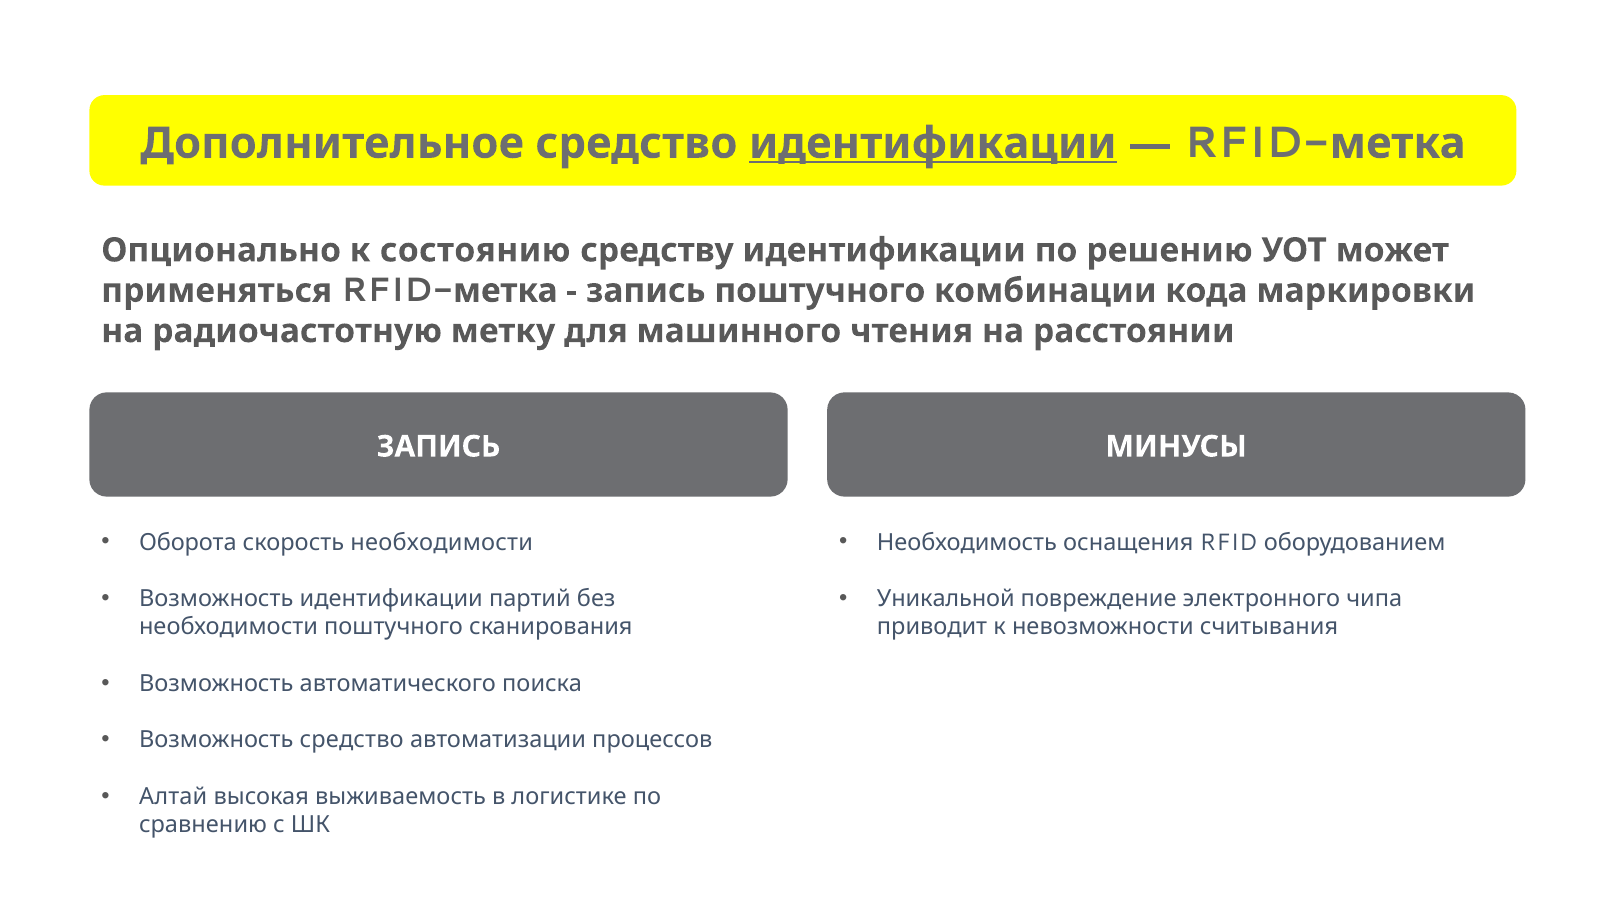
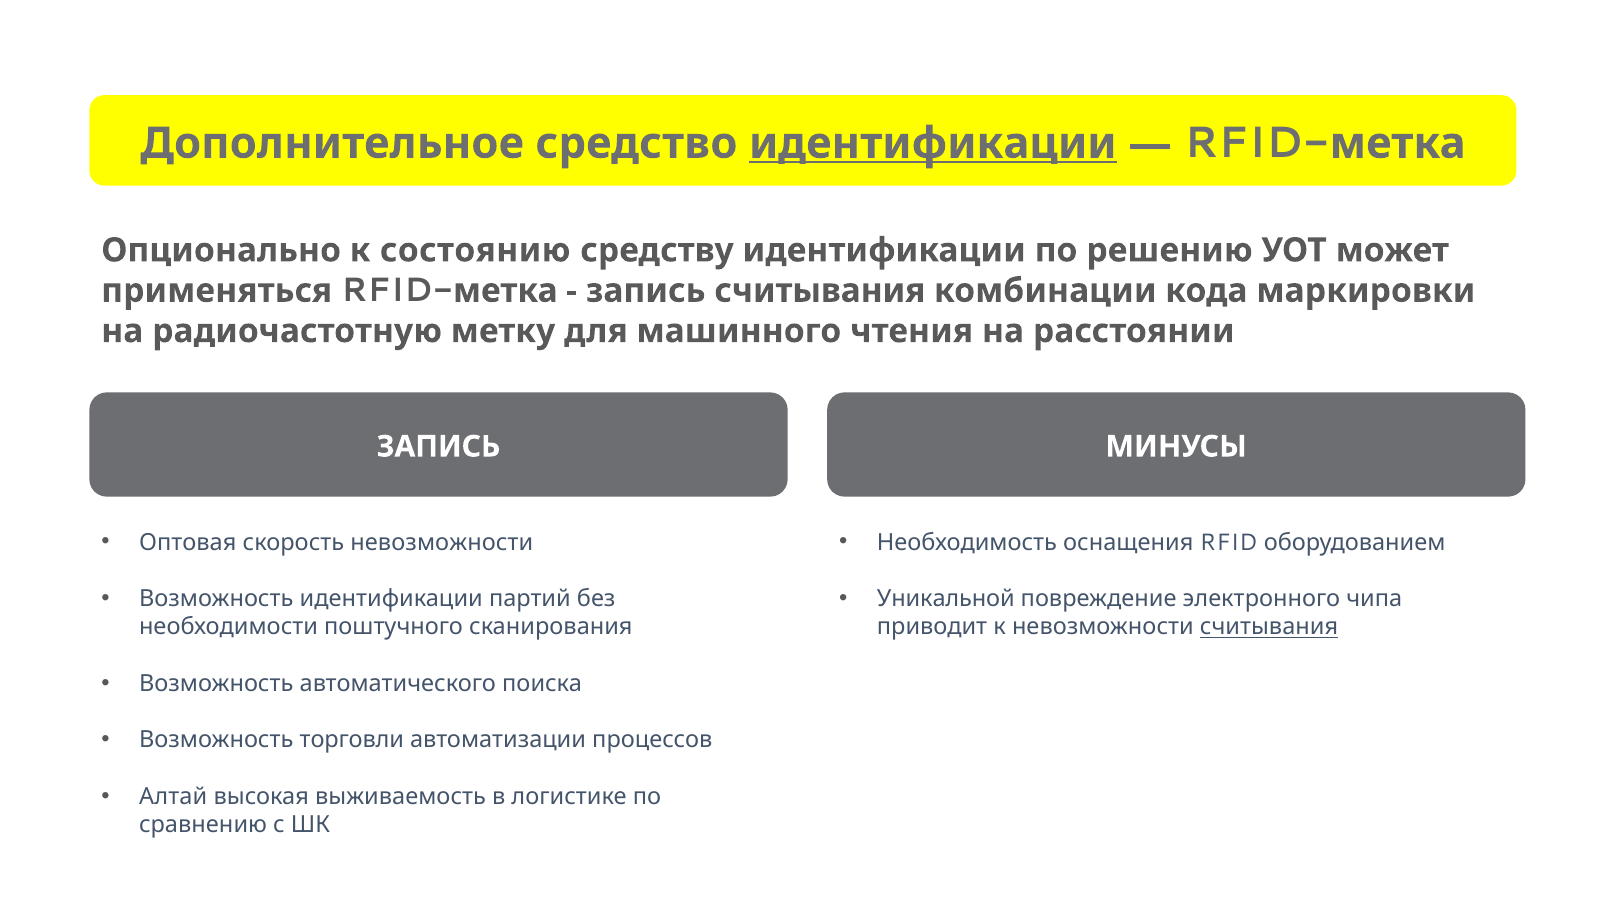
запись поштучного: поштучного -> считывания (820, 291)
Оборота: Оборота -> Оптовая (188, 543)
скорость необходимости: необходимости -> невозможности (442, 543)
считывания underline: none -> present (1269, 627)
Возможность средство: средство -> торговли (352, 741)
